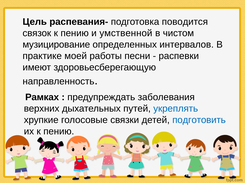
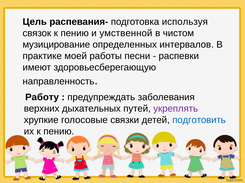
поводится: поводится -> используя (185, 22)
Рамках: Рамках -> Работу (42, 98)
укреплять colour: blue -> purple (176, 109)
